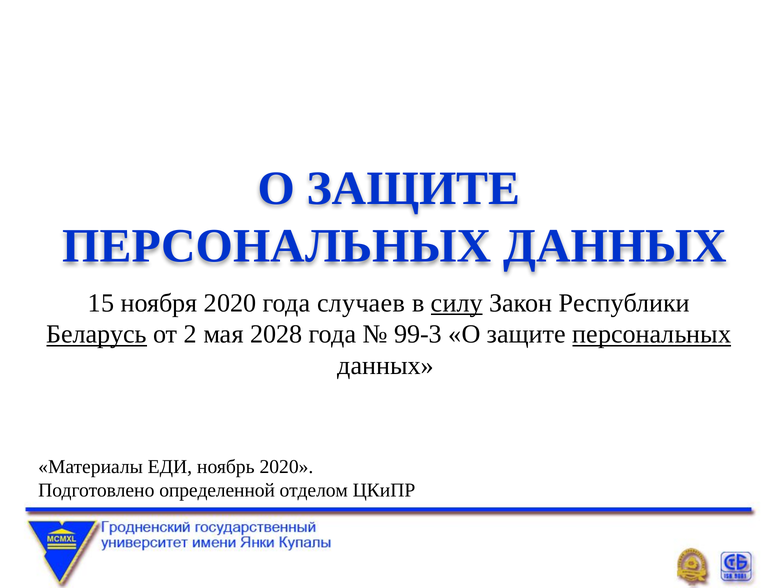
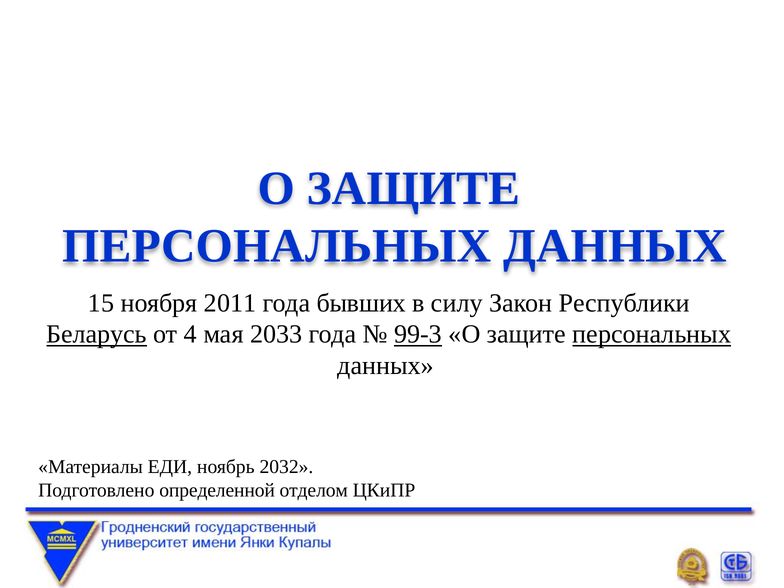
ноября 2020: 2020 -> 2011 (230, 303)
случаев: случаев -> бывших (361, 303)
силу underline: present -> none (457, 303)
2: 2 -> 4 (191, 334)
2028: 2028 -> 2033 (276, 334)
99-3 underline: none -> present (418, 334)
ноябрь 2020: 2020 -> 2032 (286, 467)
